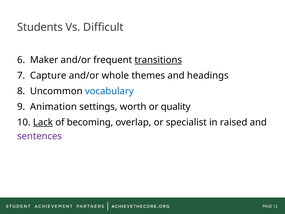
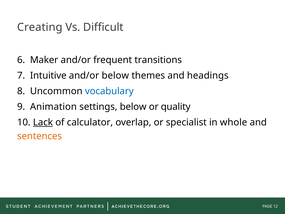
Students: Students -> Creating (40, 27)
transitions underline: present -> none (158, 60)
Capture: Capture -> Intuitive (48, 76)
and/or whole: whole -> below (115, 76)
settings worth: worth -> below (133, 107)
becoming: becoming -> calculator (90, 122)
raised: raised -> whole (234, 122)
sentences colour: purple -> orange (40, 136)
